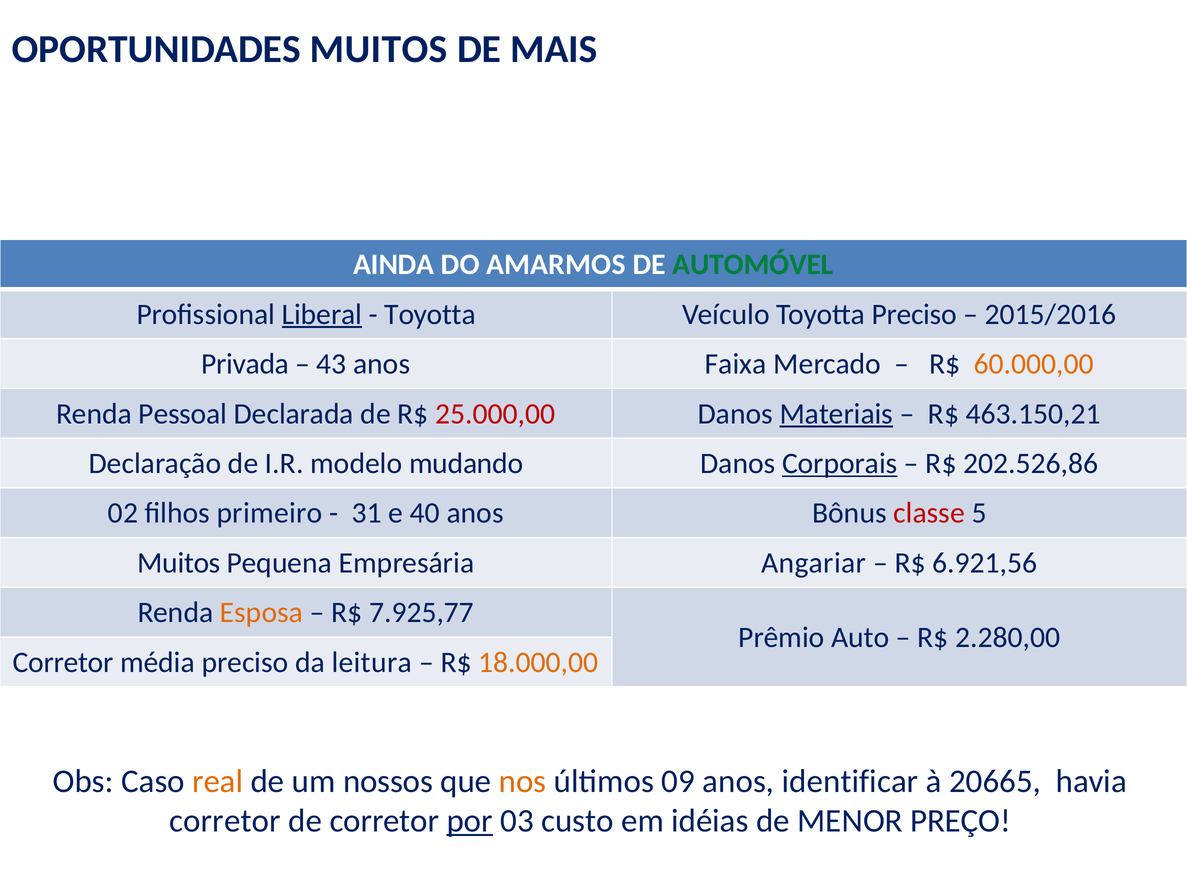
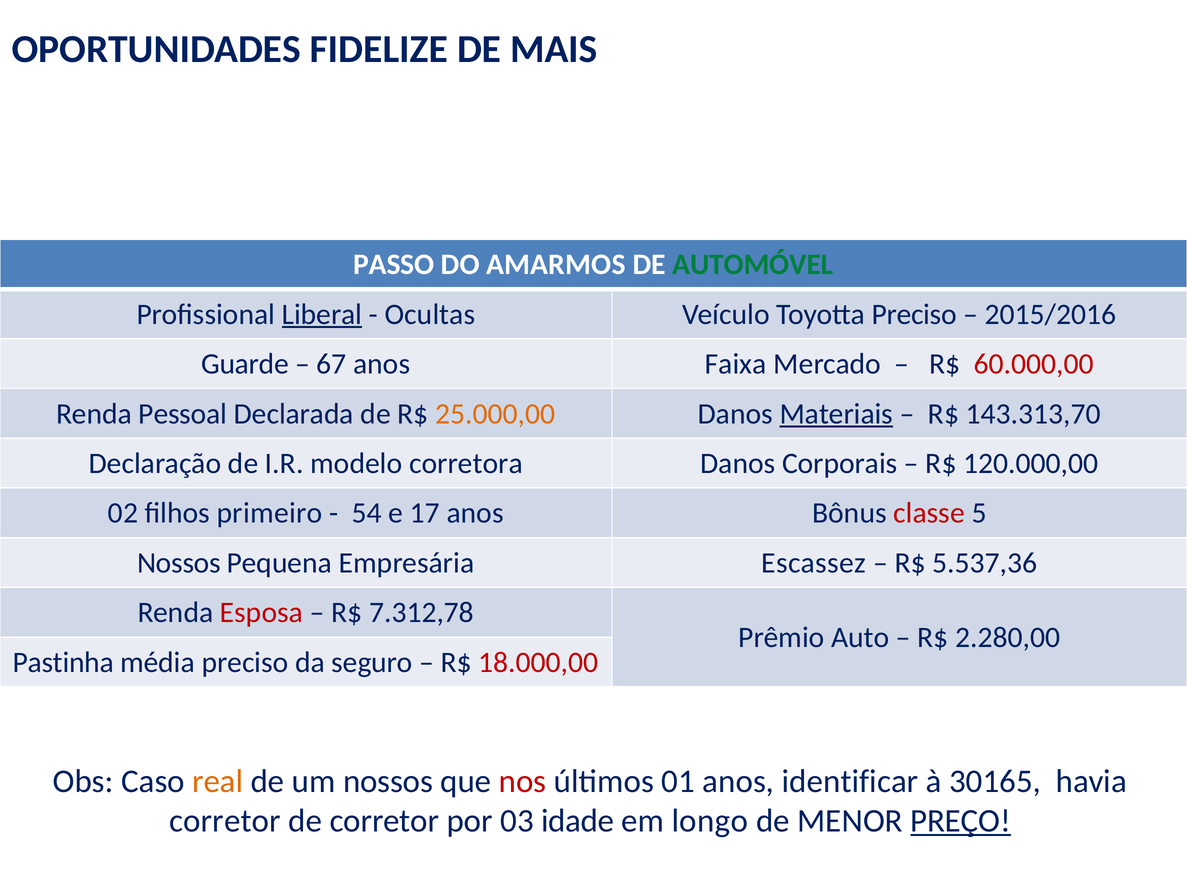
OPORTUNIDADES MUITOS: MUITOS -> FIDELIZE (379, 49)
AINDA: AINDA -> PASSO (394, 265)
Toyotta: Toyotta -> Ocultas (430, 314)
Privada: Privada -> Guarde (245, 364)
43: 43 -> 67 (331, 364)
60.000,00 colour: orange -> red (1034, 364)
25.000,00 colour: red -> orange (495, 414)
463.150,21: 463.150,21 -> 143.313,70 (1033, 414)
mudando: mudando -> corretora (466, 464)
Corporais underline: present -> none (840, 464)
202.526,86: 202.526,86 -> 120.000,00 (1031, 464)
31: 31 -> 54 (367, 513)
40: 40 -> 17 (425, 513)
Muitos: Muitos -> Nossos (179, 563)
Angariar: Angariar -> Escassez (814, 563)
6.921,56: 6.921,56 -> 5.537,36 (985, 563)
Esposa colour: orange -> red (261, 613)
7.925,77: 7.925,77 -> 7.312,78 (422, 613)
Corretor: Corretor -> Pastinha (63, 662)
leitura: leitura -> seguro (372, 662)
18.000,00 colour: orange -> red (538, 662)
nos colour: orange -> red (523, 782)
09: 09 -> 01 (678, 782)
20665: 20665 -> 30165 (995, 782)
por underline: present -> none (470, 821)
custo: custo -> idade (578, 821)
idéias: idéias -> longo (710, 821)
PREÇO underline: none -> present (961, 821)
